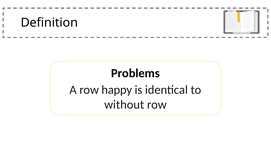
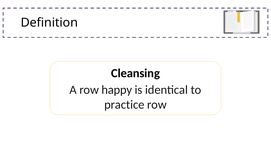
Problems: Problems -> Cleansing (135, 74)
without: without -> practice (124, 105)
